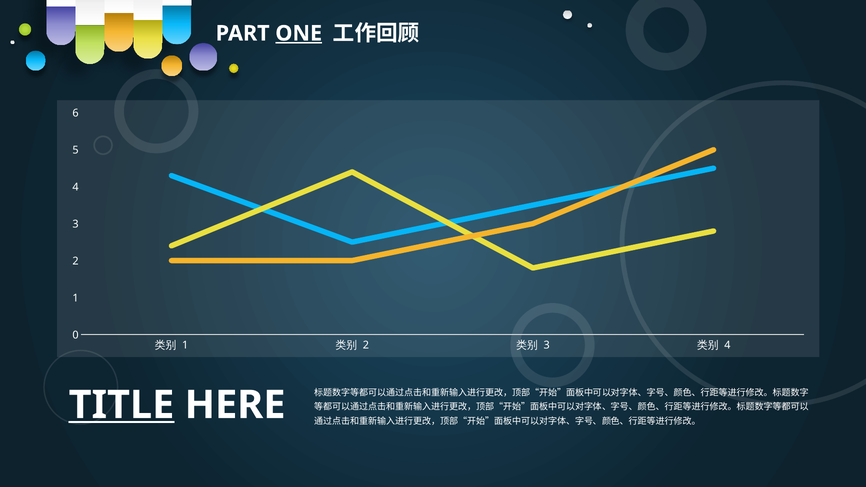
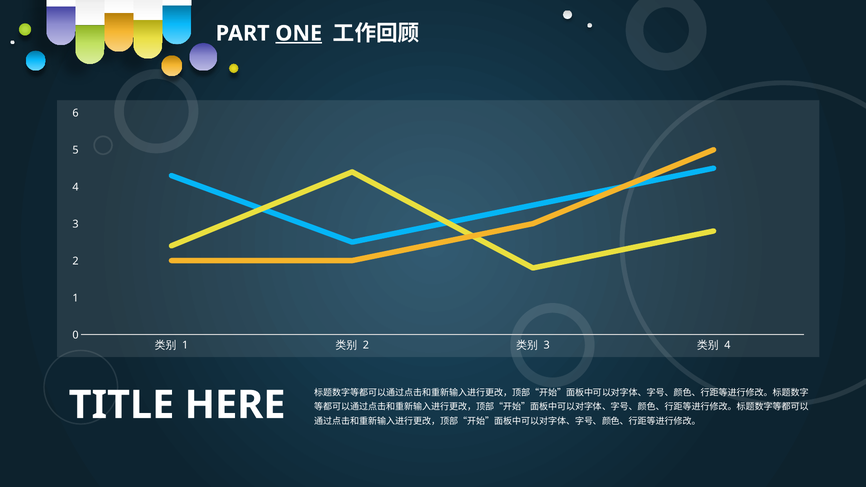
TITLE underline: present -> none (121, 405)
